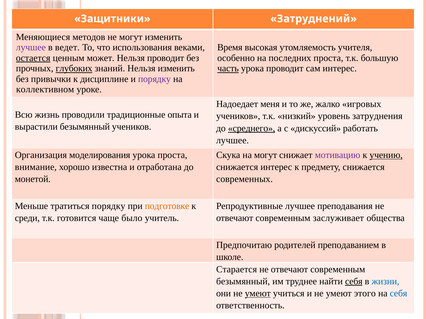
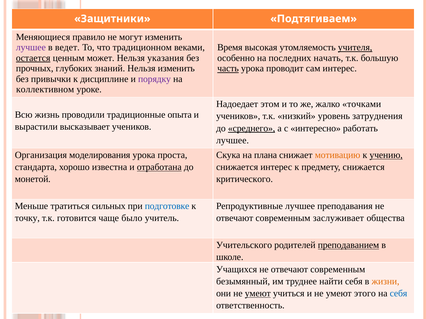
Затруднений: Затруднений -> Подтягиваем (314, 19)
методов: методов -> правило (89, 37)
использования: использования -> традиционном (142, 48)
учителя underline: none -> present (355, 48)
Нельзя проводит: проводит -> указания (166, 58)
последних проста: проста -> начать (328, 58)
глубоких underline: present -> none (74, 69)
меня: меня -> этом (270, 104)
игровых: игровых -> точками (362, 104)
вырастили безымянный: безымянный -> высказывает (85, 127)
дискуссий: дискуссий -> интересно (316, 128)
на могут: могут -> плана (266, 155)
мотивацию colour: purple -> orange (338, 155)
внимание: внимание -> стандарта (36, 167)
отработана underline: none -> present (159, 167)
современных: современных -> критического (245, 179)
тратиться порядку: порядку -> сильных (109, 206)
подготовке colour: orange -> blue (167, 206)
среди: среди -> точку (27, 218)
Предпочитаю: Предпочитаю -> Учительского (244, 246)
преподаванием underline: none -> present (348, 246)
Старается: Старается -> Учащихся (237, 270)
себя underline: present -> none (354, 282)
жизни colour: blue -> orange (386, 282)
